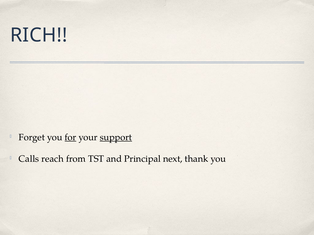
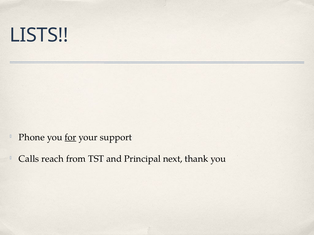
RICH: RICH -> LISTS (39, 35)
Forget: Forget -> Phone (32, 138)
support underline: present -> none (116, 138)
